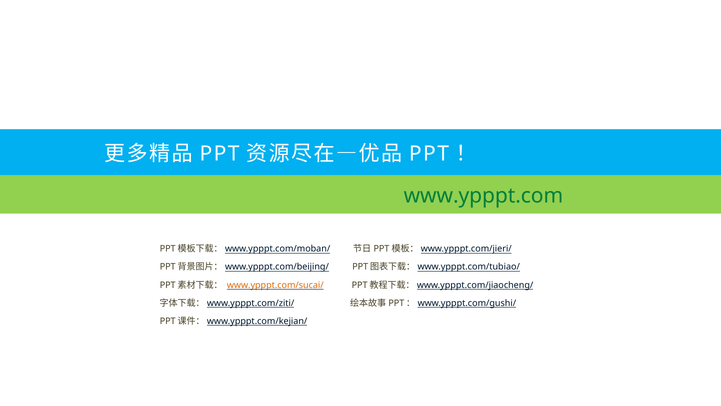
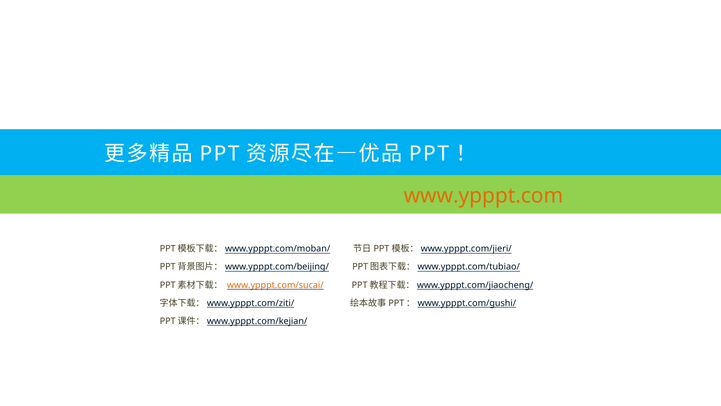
www.ypppt.com colour: green -> orange (483, 195)
